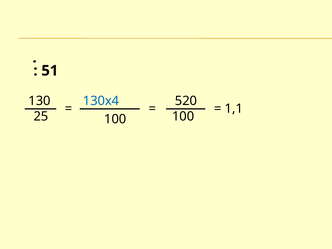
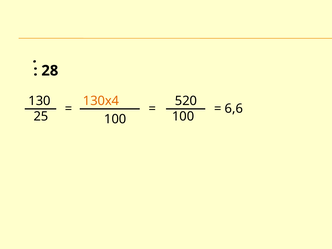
51: 51 -> 28 (50, 71)
130х4 colour: blue -> orange (101, 101)
1,1: 1,1 -> 6,6 (234, 109)
